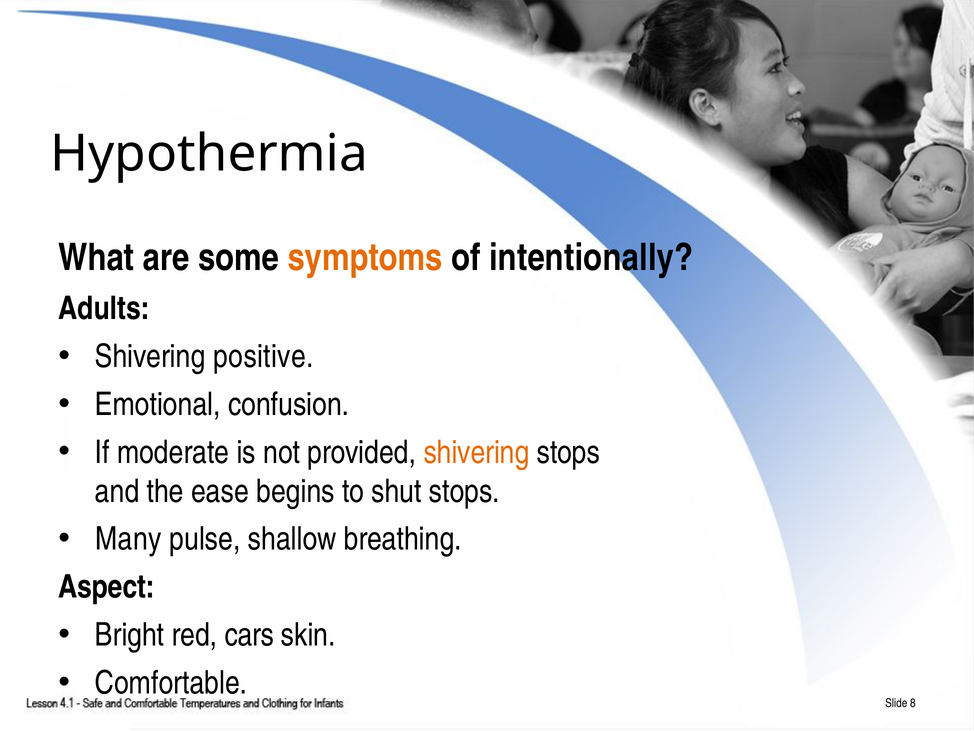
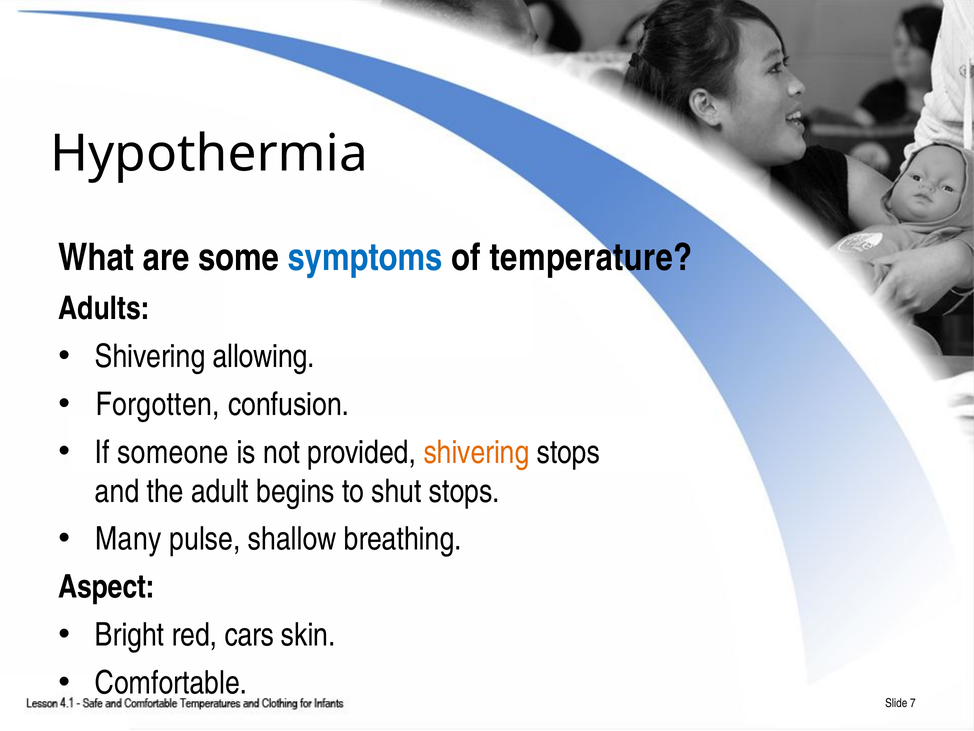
symptoms colour: orange -> blue (365, 258)
intentionally: intentionally -> temperature (591, 258)
positive: positive -> allowing (264, 356)
Emotional: Emotional -> Forgotten (158, 404)
moderate: moderate -> someone (173, 452)
ease: ease -> adult (220, 491)
8: 8 -> 7 (913, 703)
